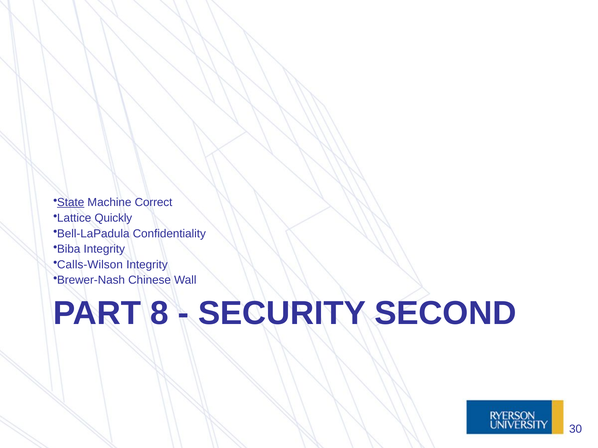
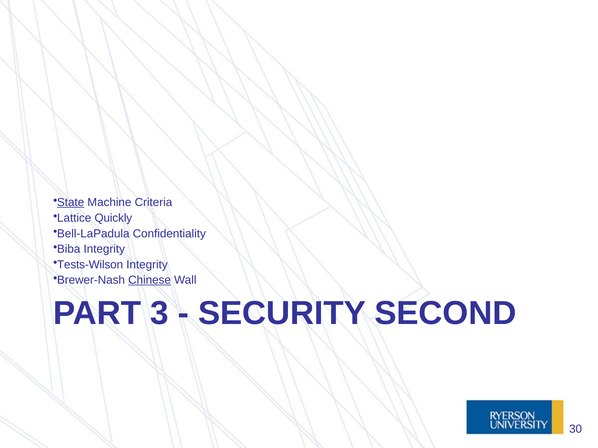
Correct: Correct -> Criteria (153, 203)
Calls-Wilson: Calls-Wilson -> Tests-Wilson (90, 265)
Chinese underline: none -> present (150, 280)
8: 8 -> 3 (159, 313)
